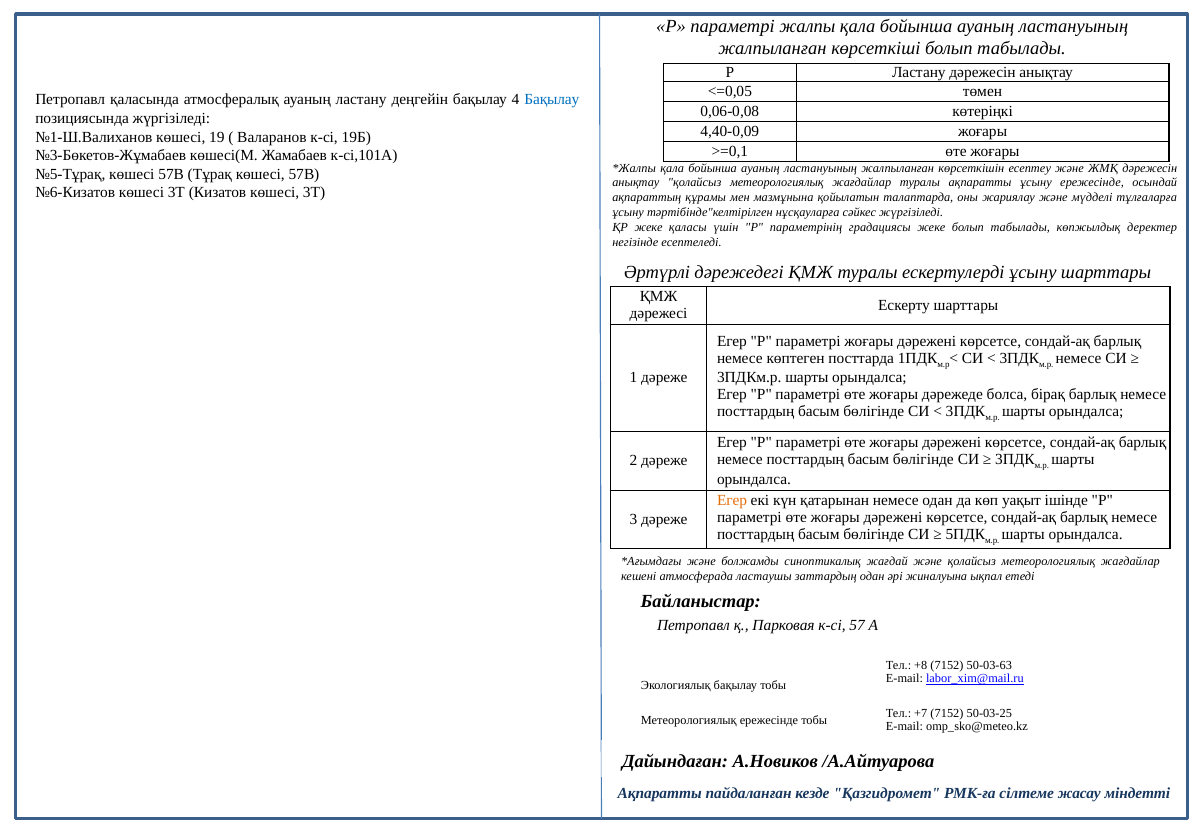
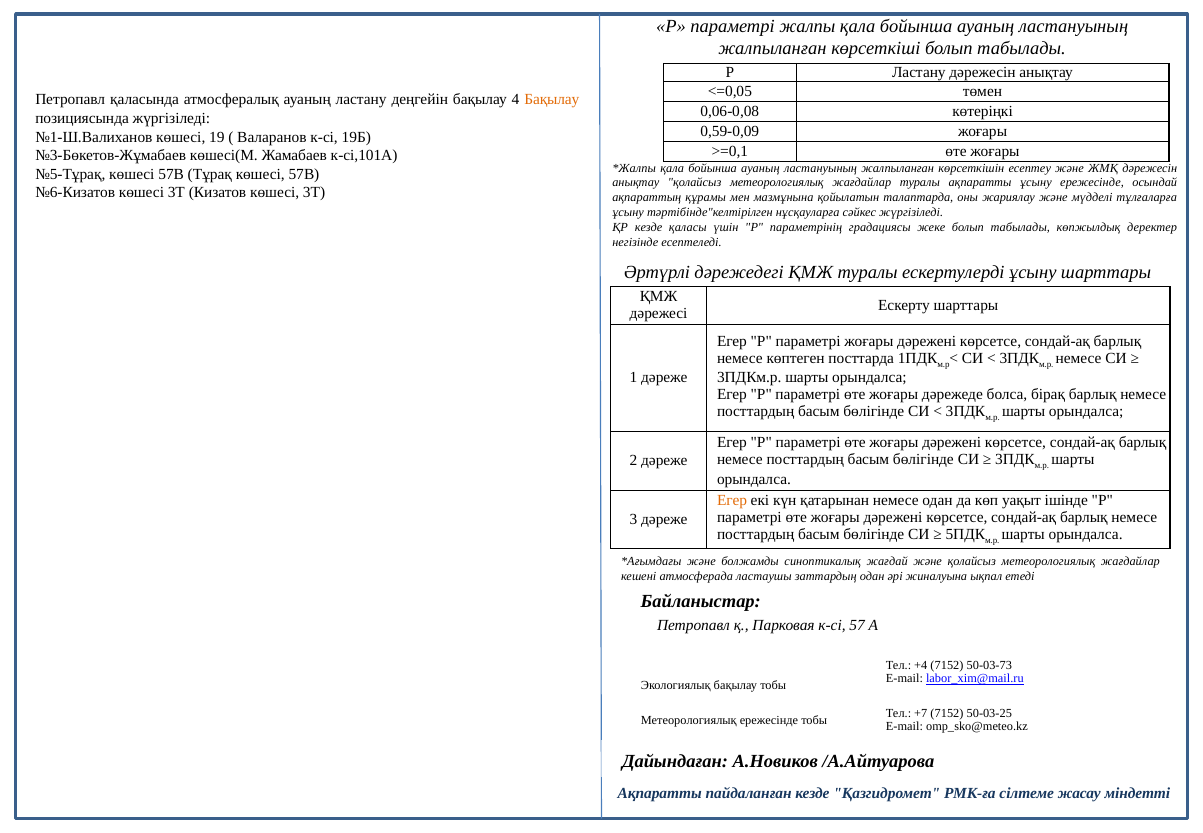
Бақылау colour: blue -> orange (552, 100)
4,40-0,09: 4,40-0,09 -> 0,59-0,09 (730, 131)
ҚР жеке: жеке -> кезде (649, 227)
+8: +8 -> +4 (921, 665)
50-03-63: 50-03-63 -> 50-03-73 (989, 665)
